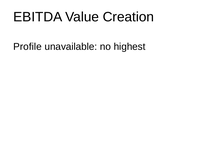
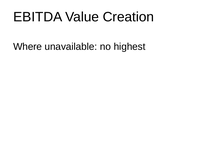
Profile: Profile -> Where (28, 47)
